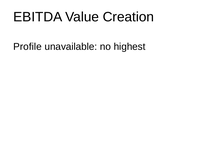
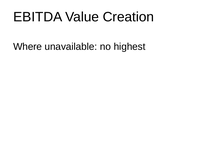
Profile: Profile -> Where (28, 47)
